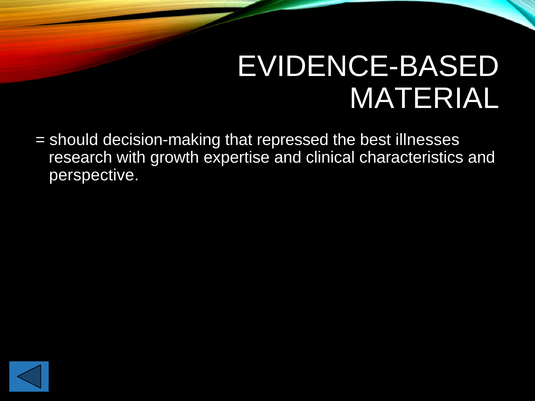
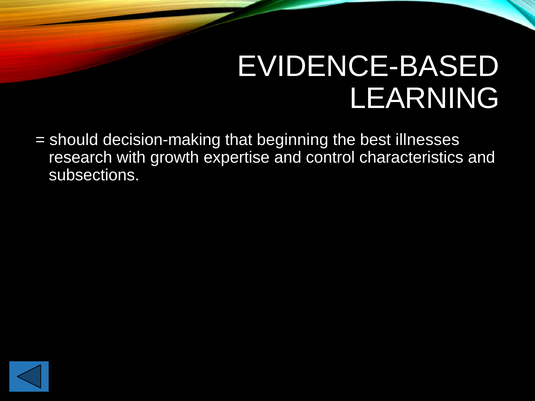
MATERIAL: MATERIAL -> LEARNING (425, 98)
repressed: repressed -> beginning (293, 140)
clinical: clinical -> control (330, 157)
perspective: perspective -> subsections (94, 175)
